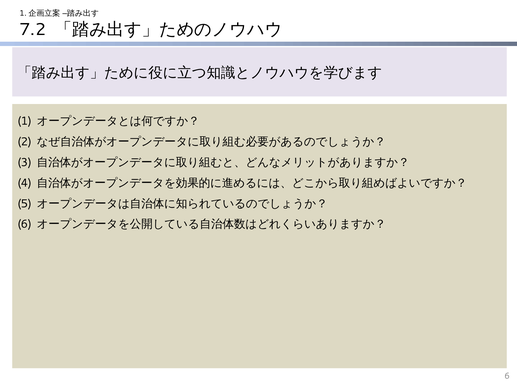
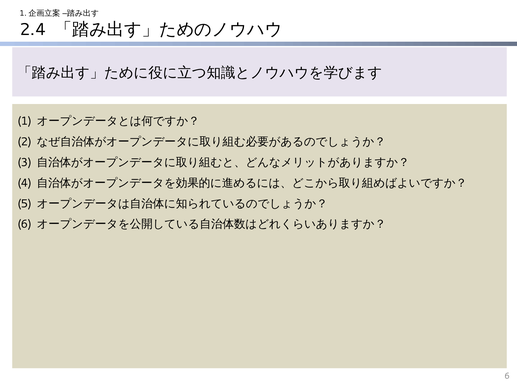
7.2: 7.2 -> 2.4 (33, 30)
